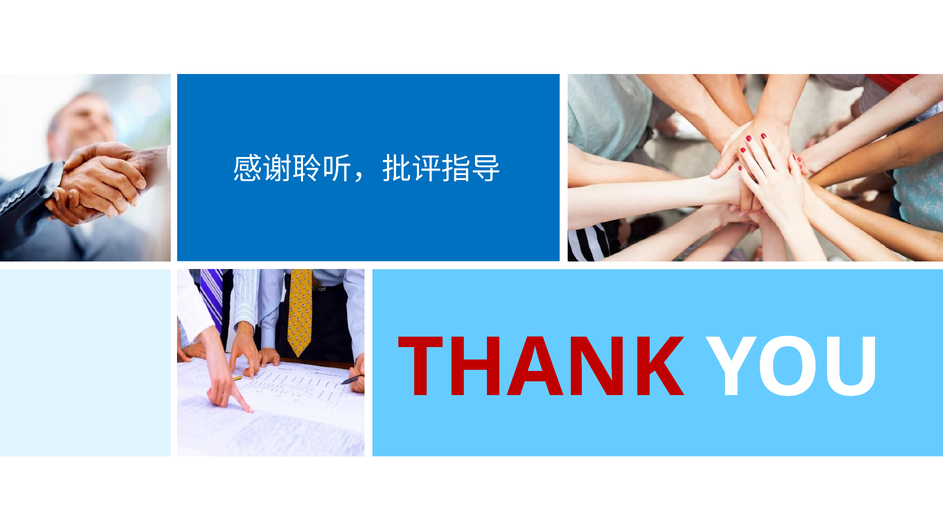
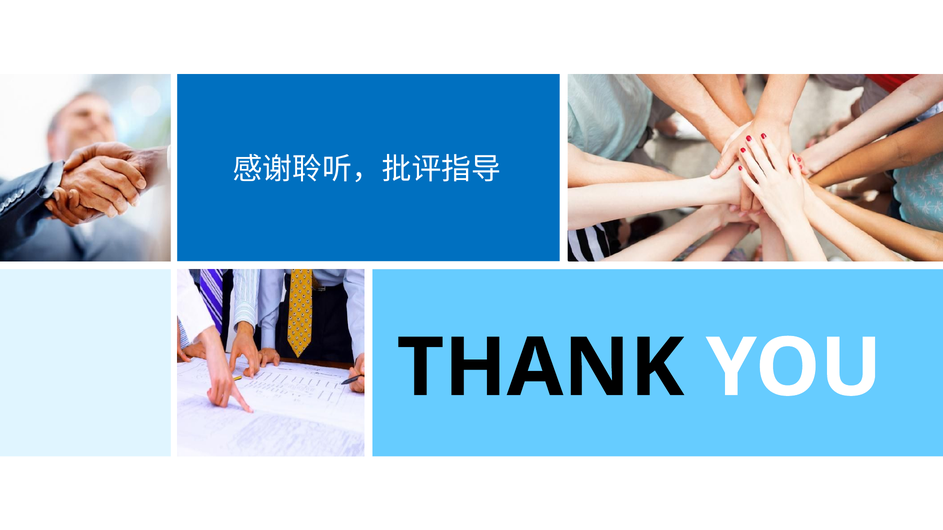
THANK colour: red -> black (541, 368)
